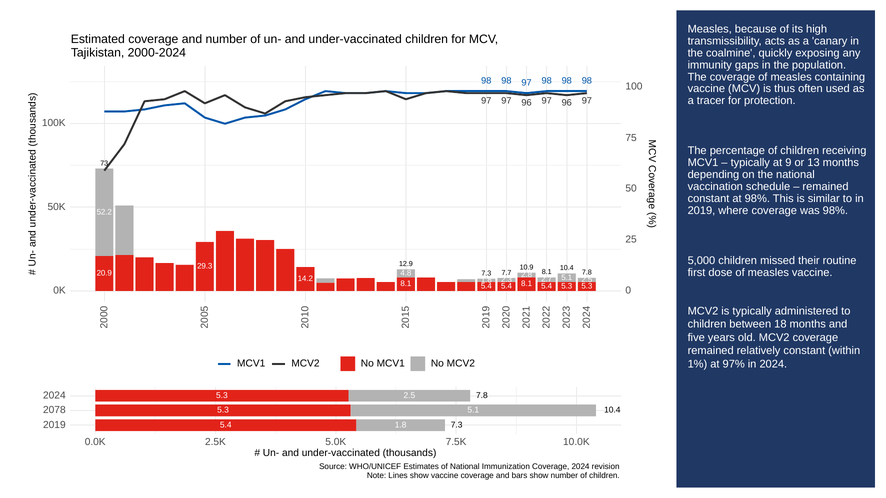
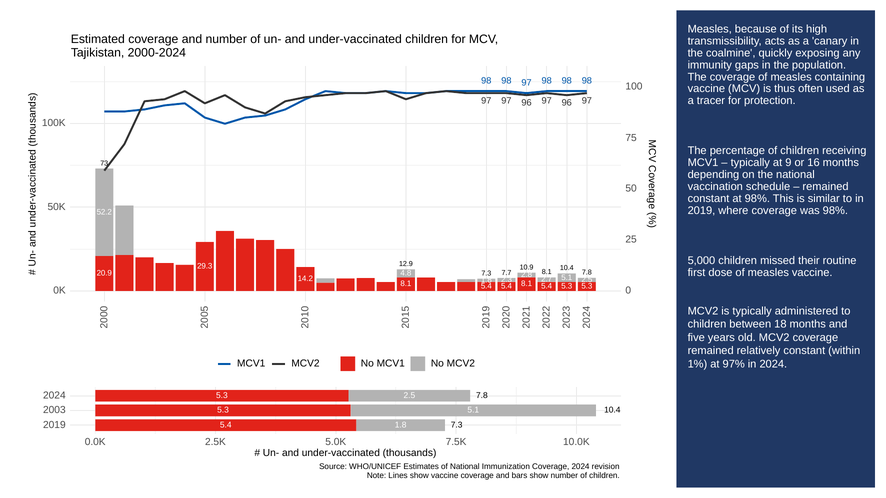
13: 13 -> 16 (814, 163)
2078: 2078 -> 2003 (54, 410)
